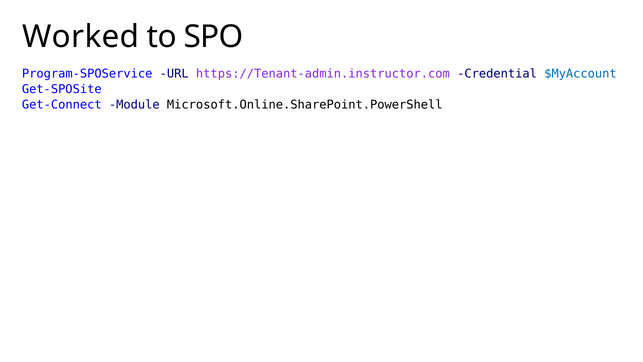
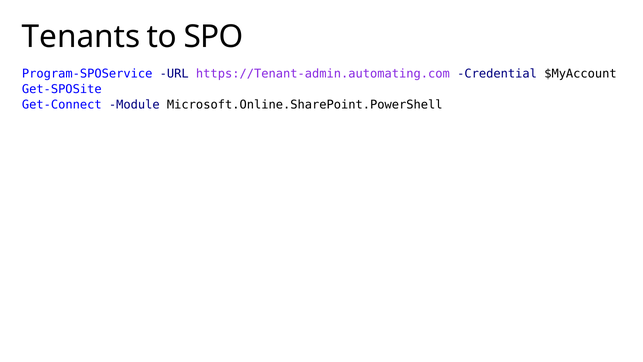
Worked: Worked -> Tenants (81, 37)
https://Tenant-admin.instructor.com: https://Tenant-admin.instructor.com -> https://Tenant-admin.automating.com (323, 74)
$MyAccount colour: blue -> black (580, 74)
